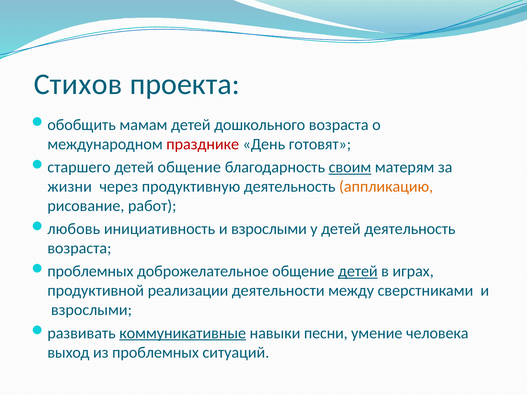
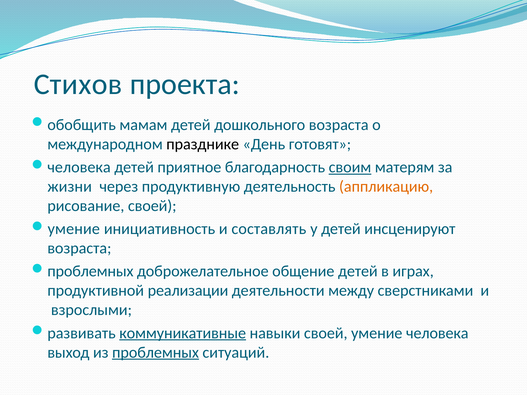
празднике colour: red -> black (203, 144)
старшего: старшего -> человека (79, 167)
детей общение: общение -> приятное (189, 167)
рисование работ: работ -> своей (152, 206)
любовь: любовь -> умение (74, 229)
инициативность и взрослыми: взрослыми -> составлять (269, 229)
детей деятельность: деятельность -> инсценируют (410, 229)
детей underline: present -> none (358, 272)
навыки песни: песни -> своей (326, 333)
проблемных underline: none -> present (156, 353)
